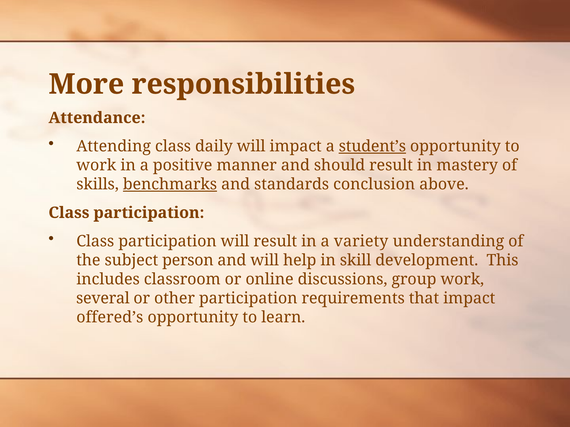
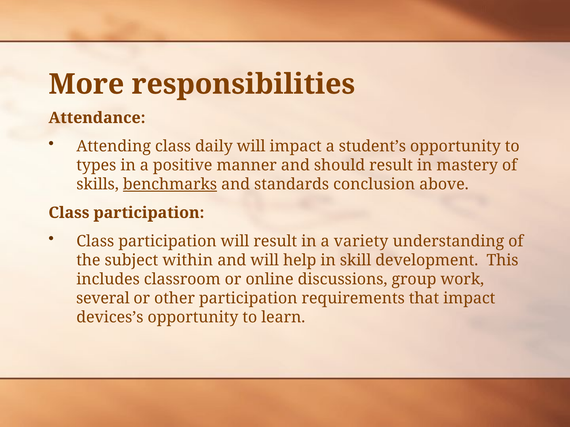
student’s underline: present -> none (372, 146)
work: work -> types (96, 165)
person: person -> within (188, 260)
offered’s: offered’s -> devices’s (110, 318)
